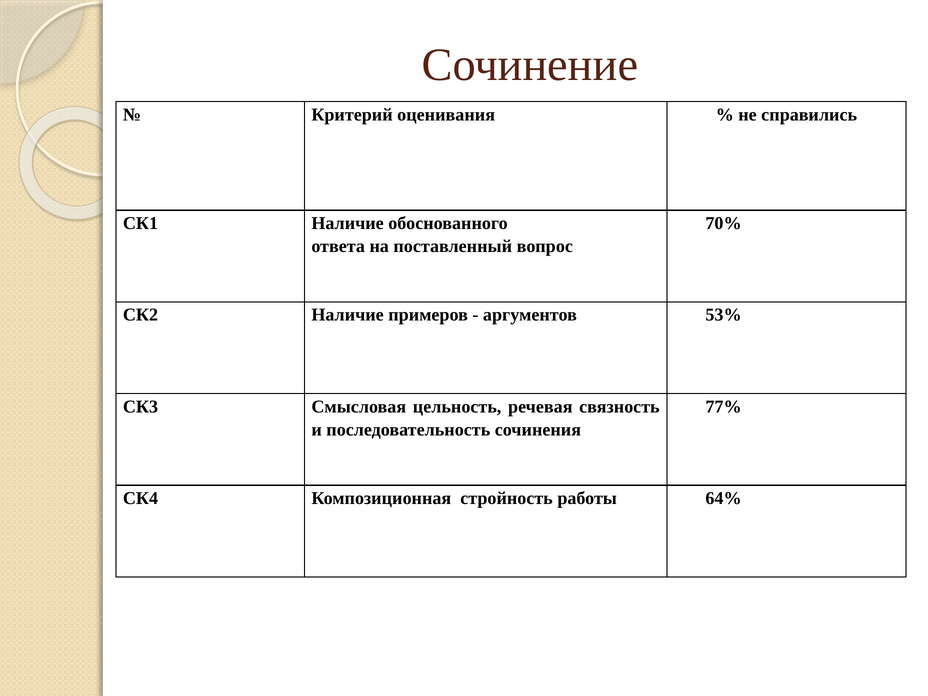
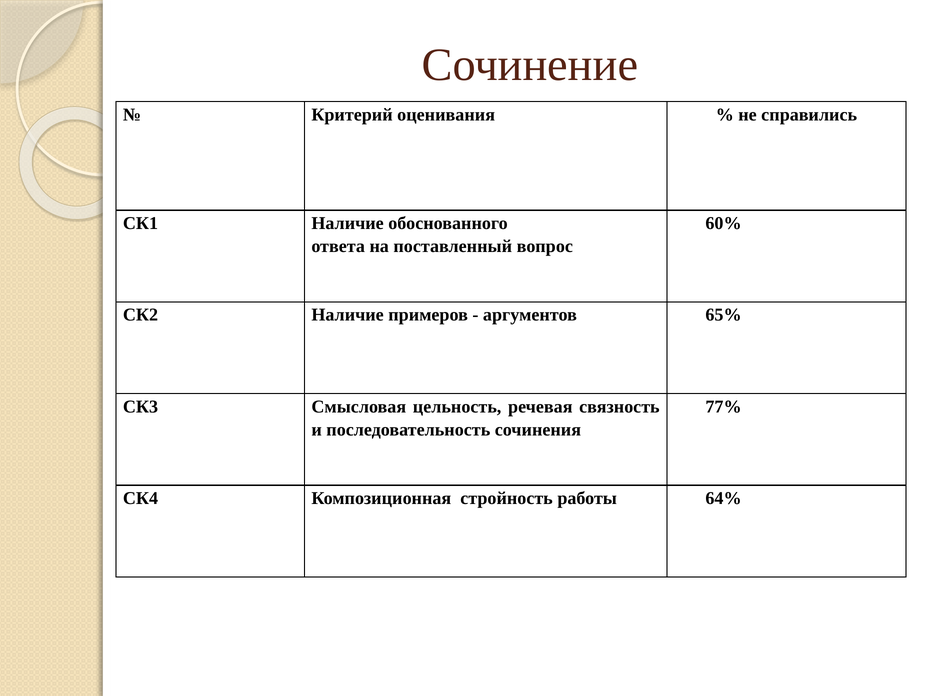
70%: 70% -> 60% (724, 223)
53%: 53% -> 65% (724, 315)
